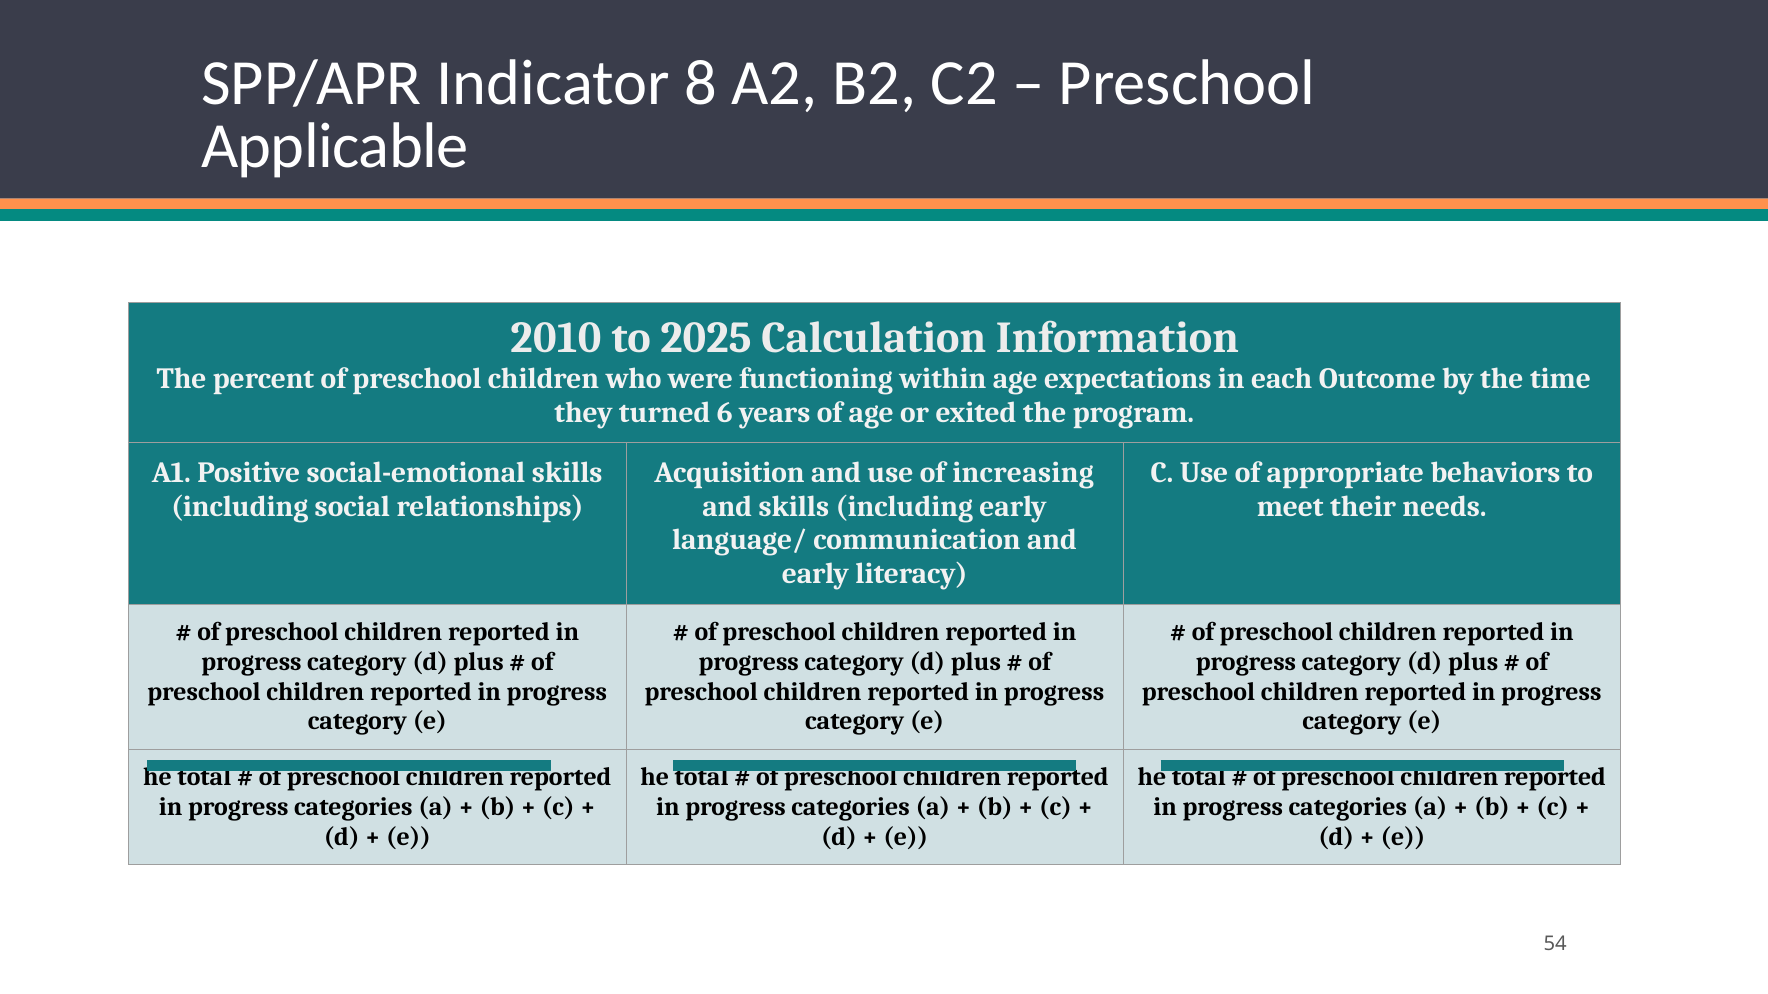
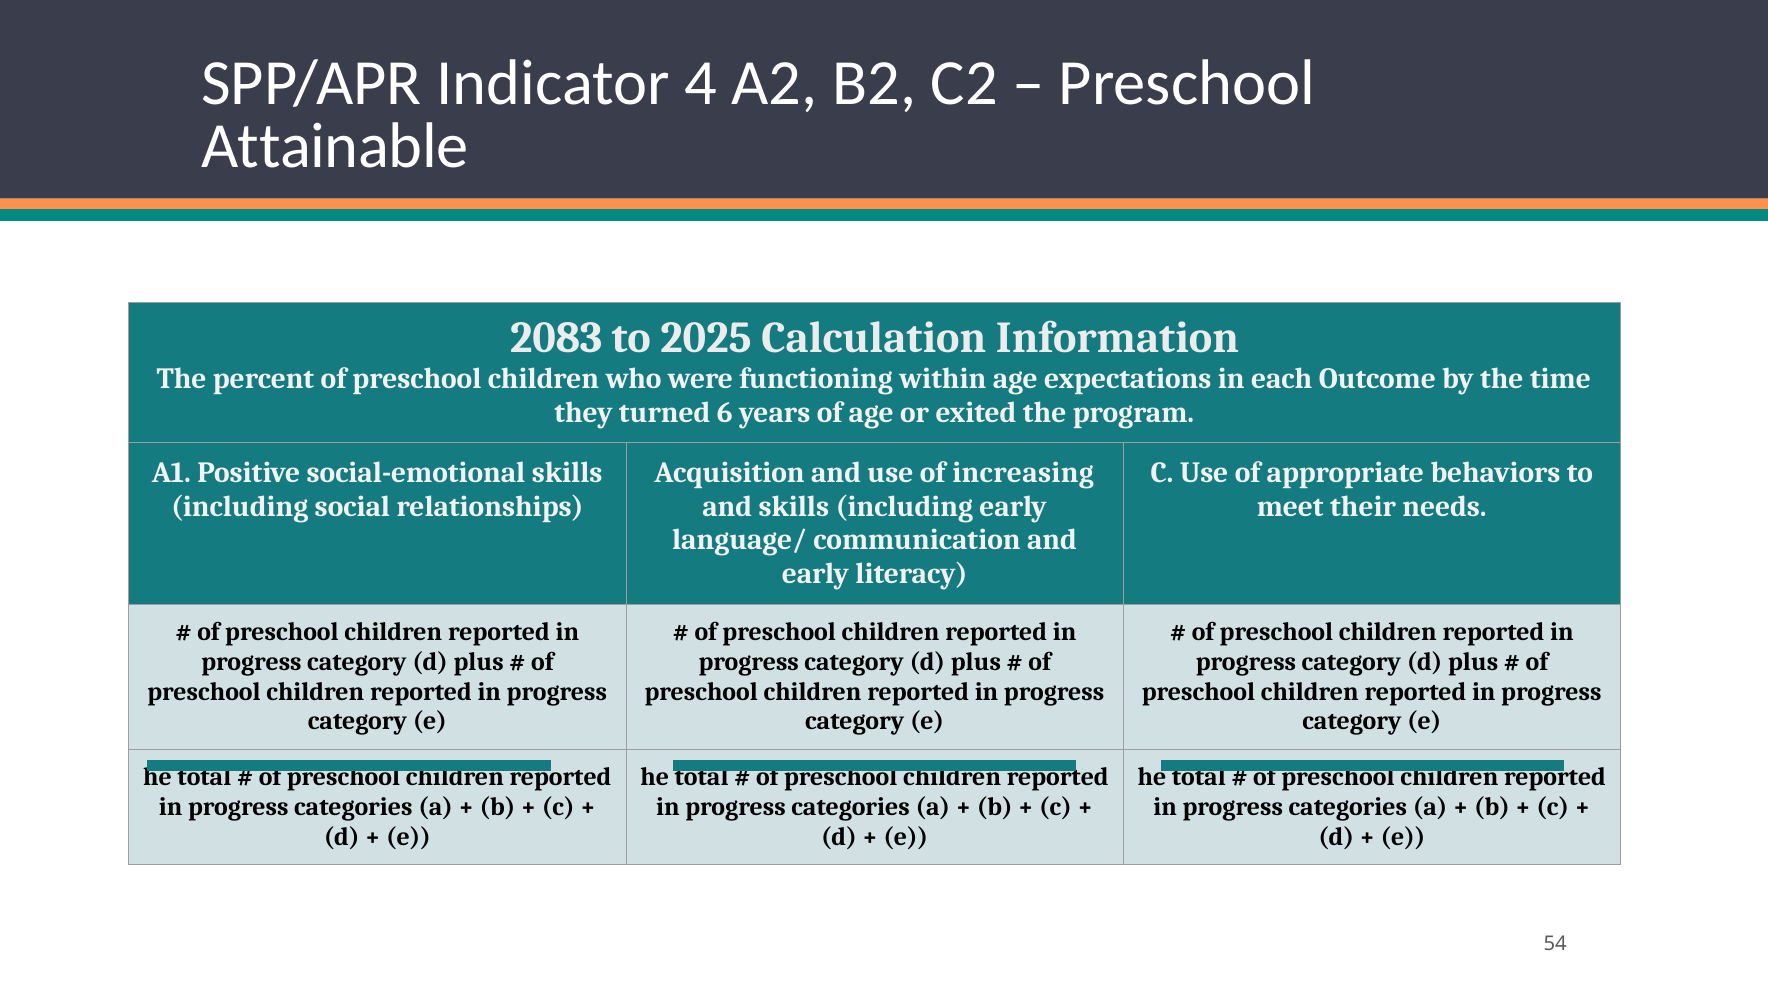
8: 8 -> 4 (701, 83)
Applicable: Applicable -> Attainable (335, 147)
2010: 2010 -> 2083 (556, 338)
